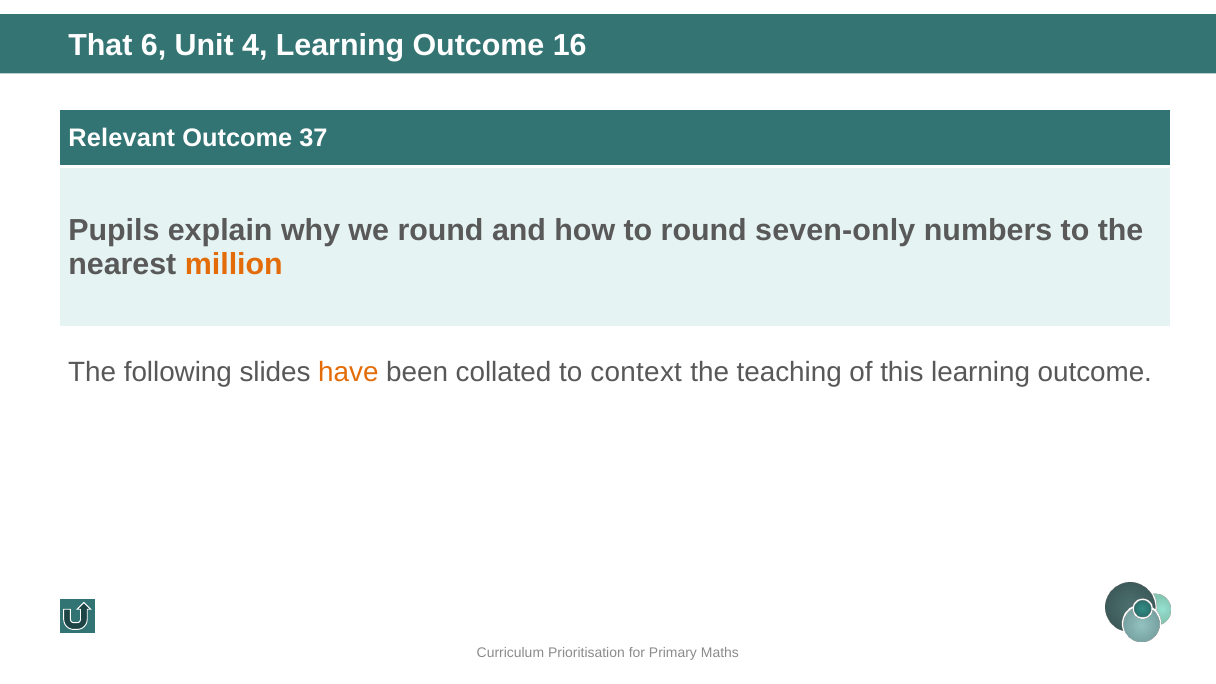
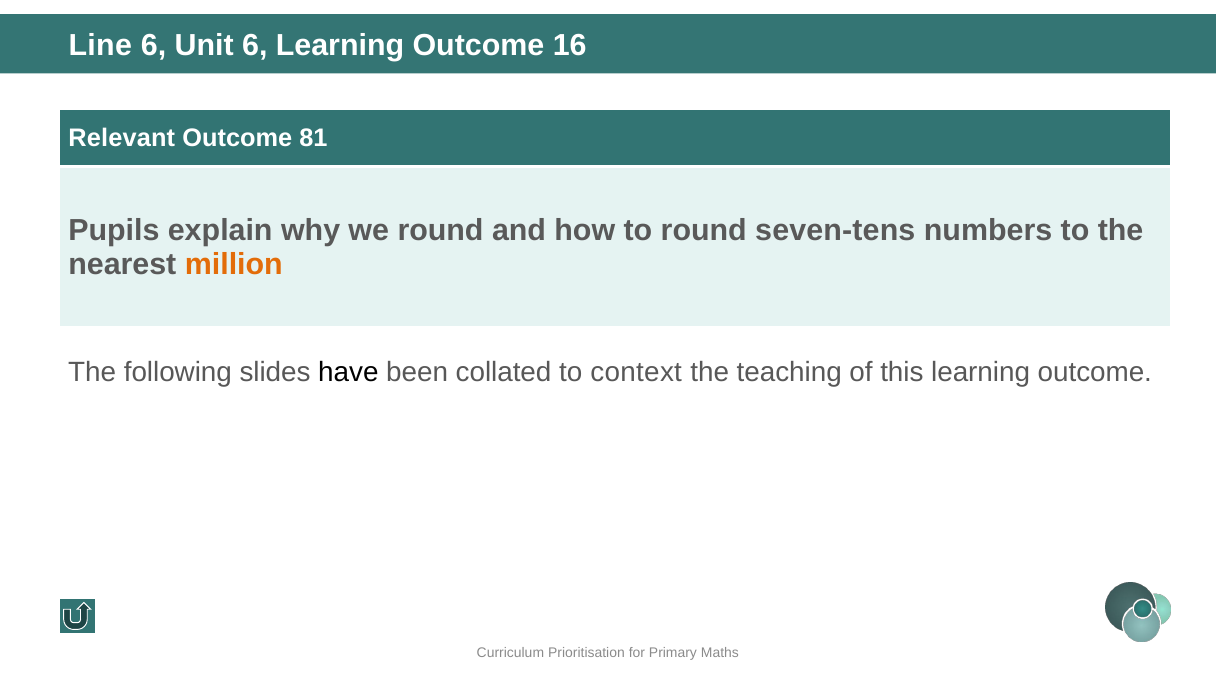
That: That -> Line (100, 45)
Unit 4: 4 -> 6 (255, 45)
37: 37 -> 81 (313, 138)
seven-only: seven-only -> seven-tens (835, 230)
have colour: orange -> black (348, 372)
